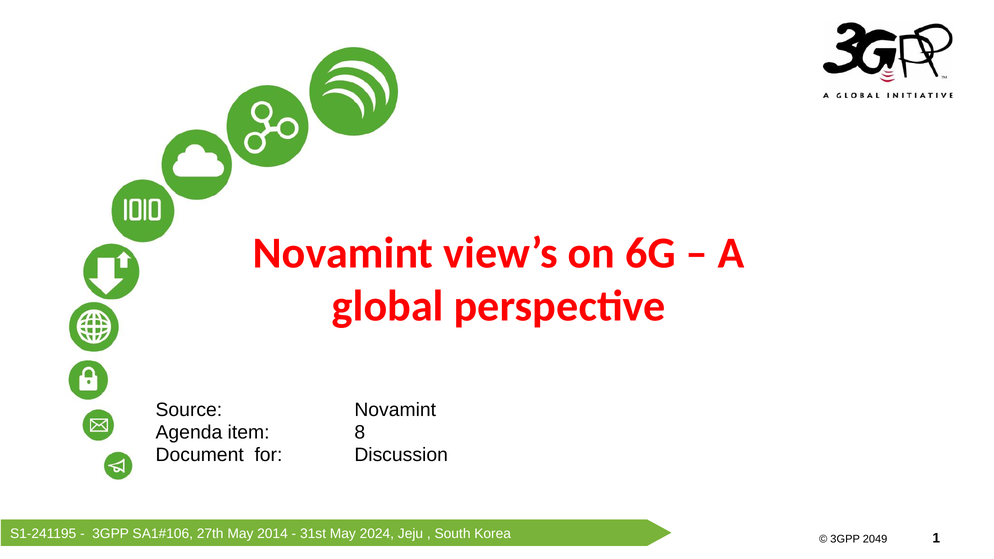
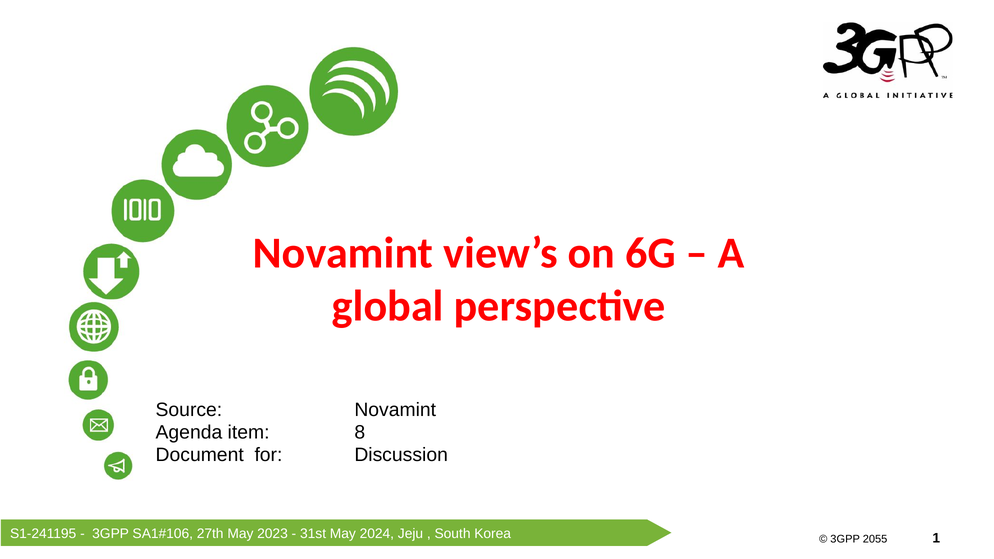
2014: 2014 -> 2023 (272, 534)
2049: 2049 -> 2055 (875, 539)
